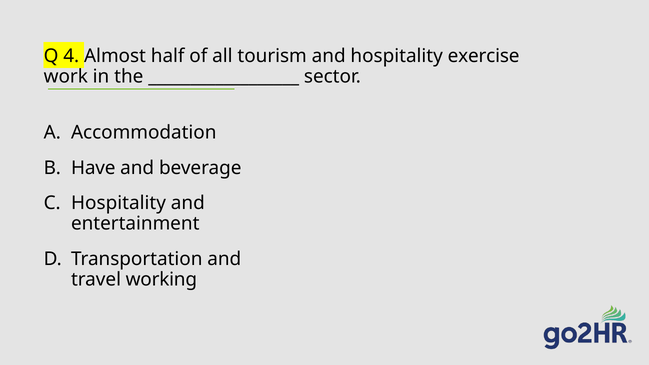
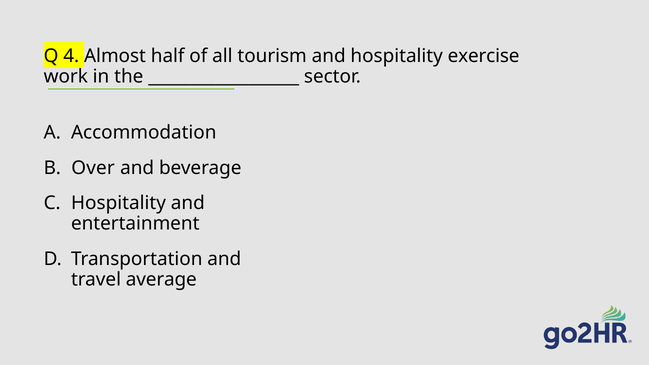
Have: Have -> Over (93, 168)
working: working -> average (161, 279)
